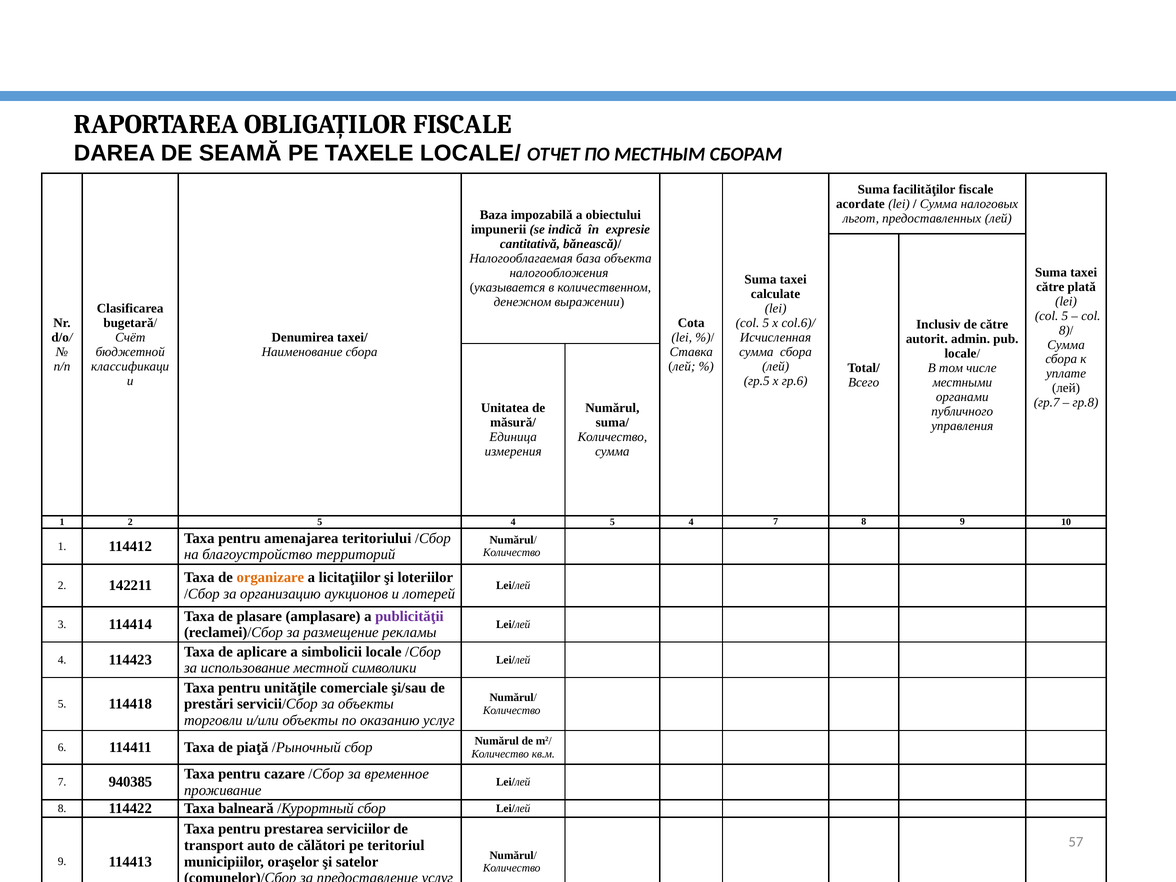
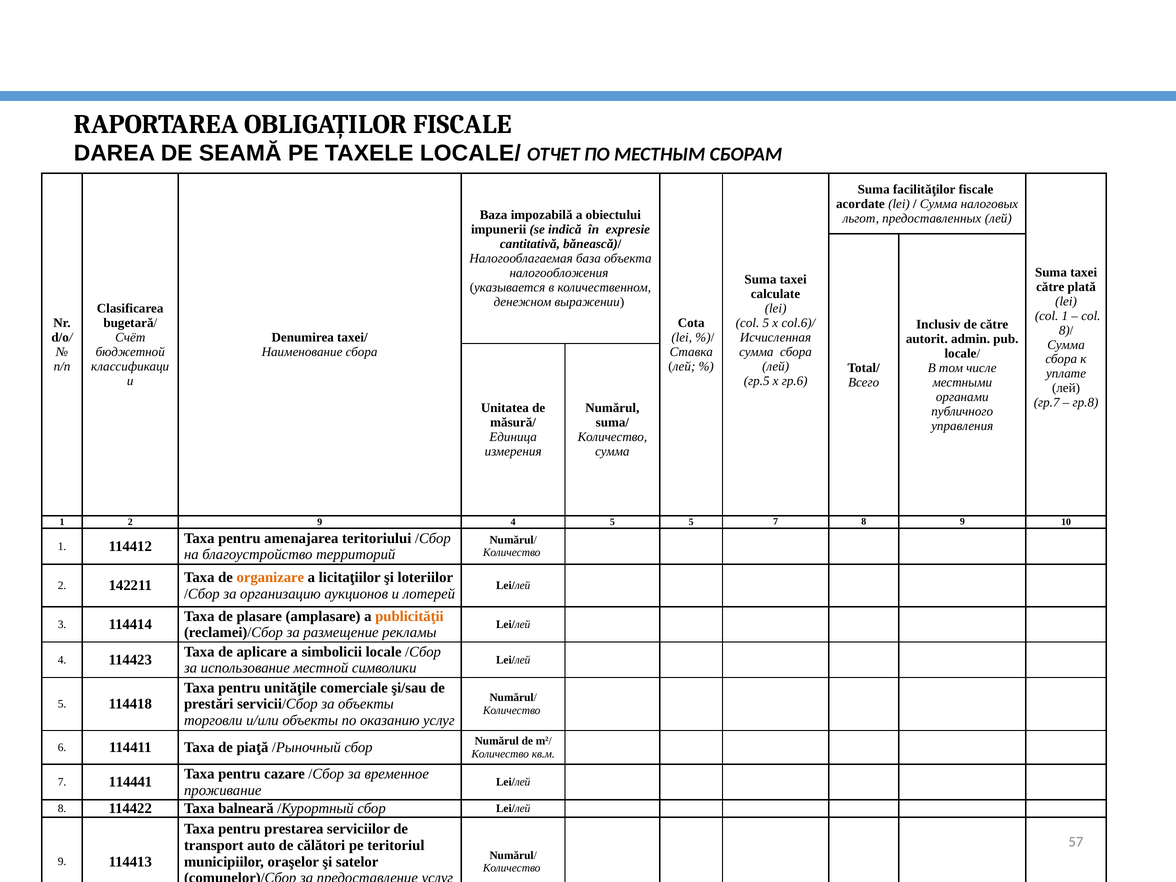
5: 5 -> 1 (1065, 316)
2 5: 5 -> 9 (320, 522)
4 5 4: 4 -> 5 (691, 522)
publicităţii colour: purple -> orange (409, 616)
940385: 940385 -> 114441 (130, 782)
